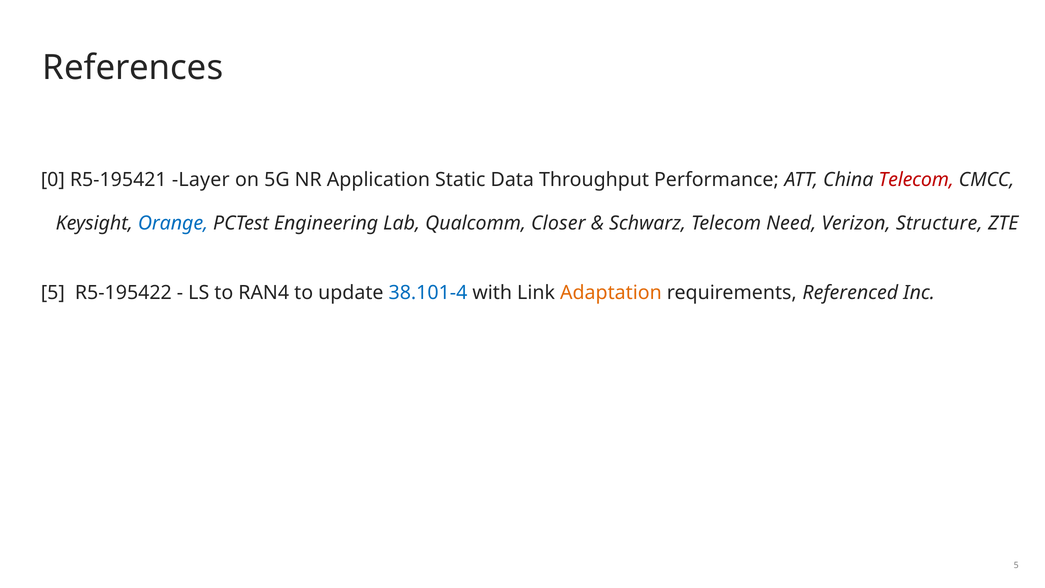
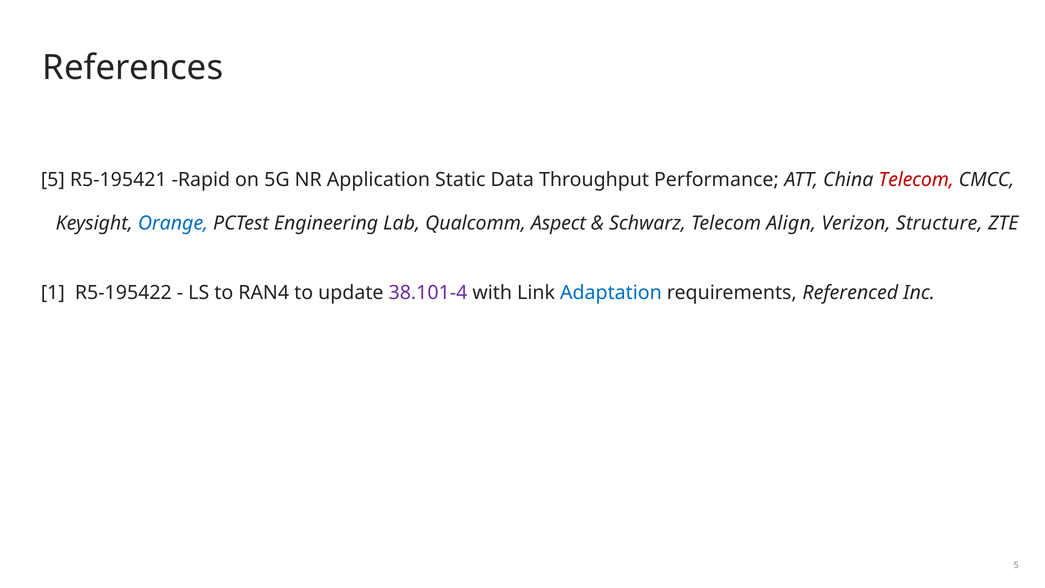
0: 0 -> 5 (53, 180)
Layer: Layer -> Rapid (201, 180)
Closer: Closer -> Aspect (558, 223)
Need: Need -> Align (791, 223)
5: 5 -> 1 (53, 293)
38.101-4 colour: blue -> purple (428, 293)
Adaptation colour: orange -> blue (611, 293)
